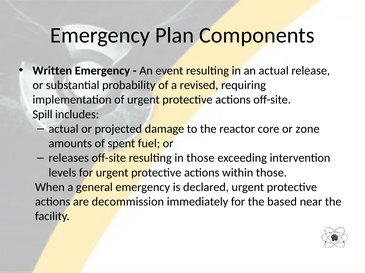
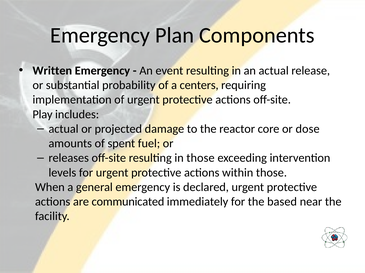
revised: revised -> centers (199, 85)
Spill: Spill -> Play (43, 115)
zone: zone -> dose (308, 129)
decommission: decommission -> communicated (128, 202)
